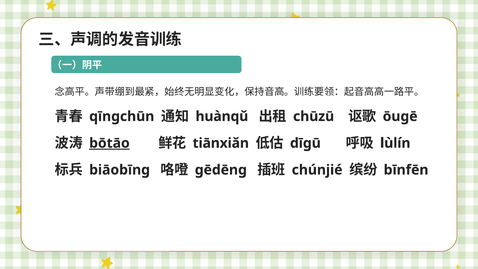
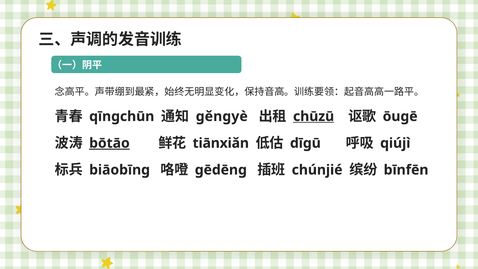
huànqǔ: huànqǔ -> ɡěnɡyè (222, 116)
chūzū underline: none -> present (314, 116)
lùlín: lùlín -> qiújì (395, 143)
